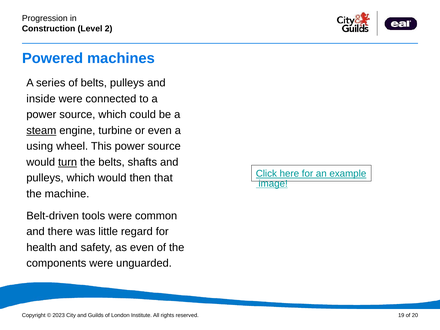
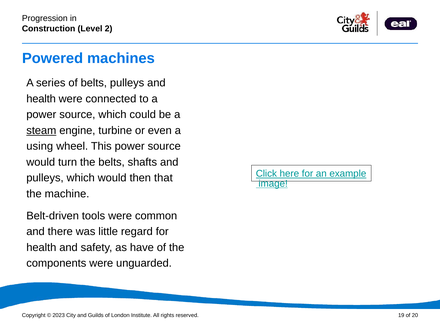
inside: inside -> health (41, 99)
turn underline: present -> none (68, 162)
as even: even -> have (142, 247)
